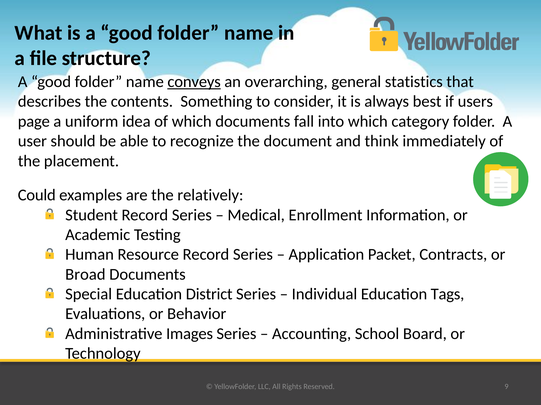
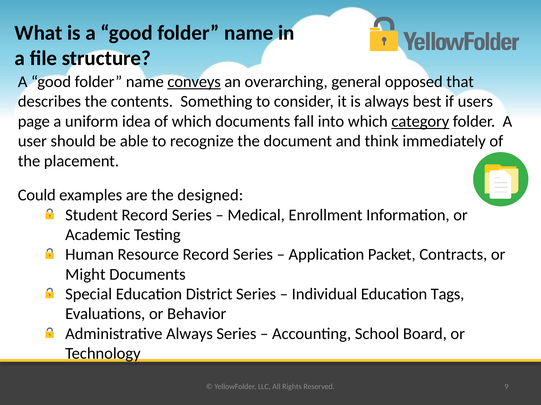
statistics: statistics -> opposed (414, 82)
category underline: none -> present (420, 122)
relatively: relatively -> designed (210, 195)
Broad: Broad -> Might (85, 275)
Administrative Images: Images -> Always (189, 334)
